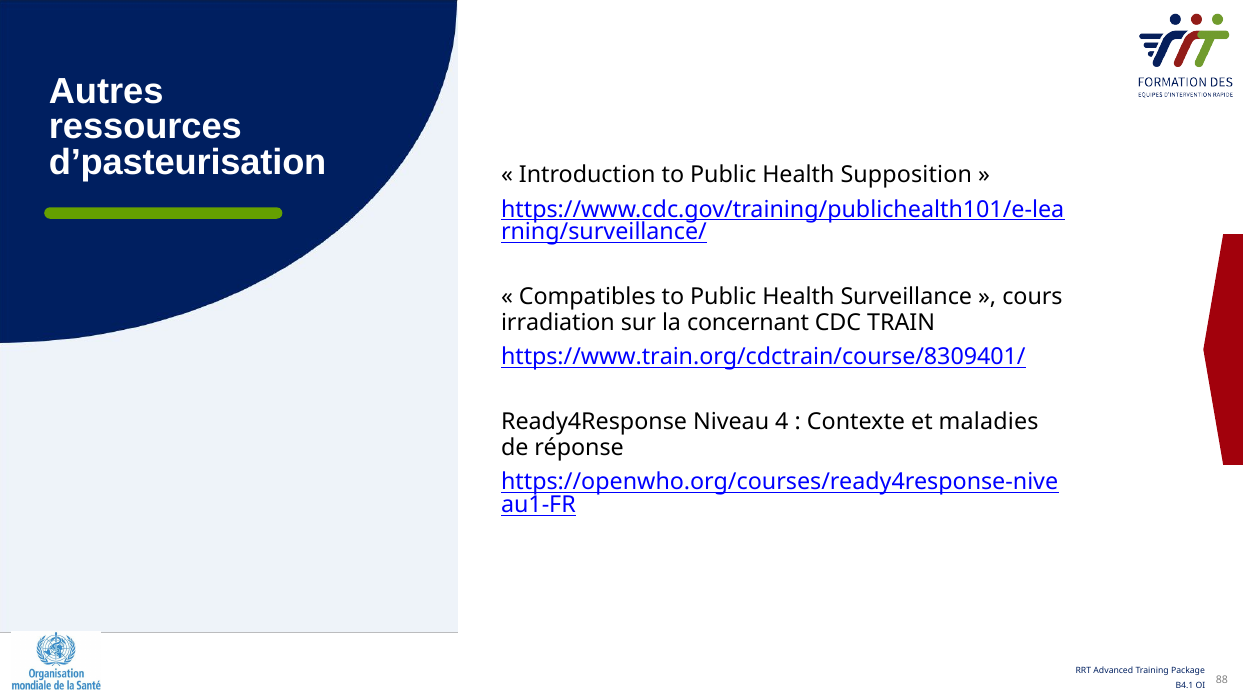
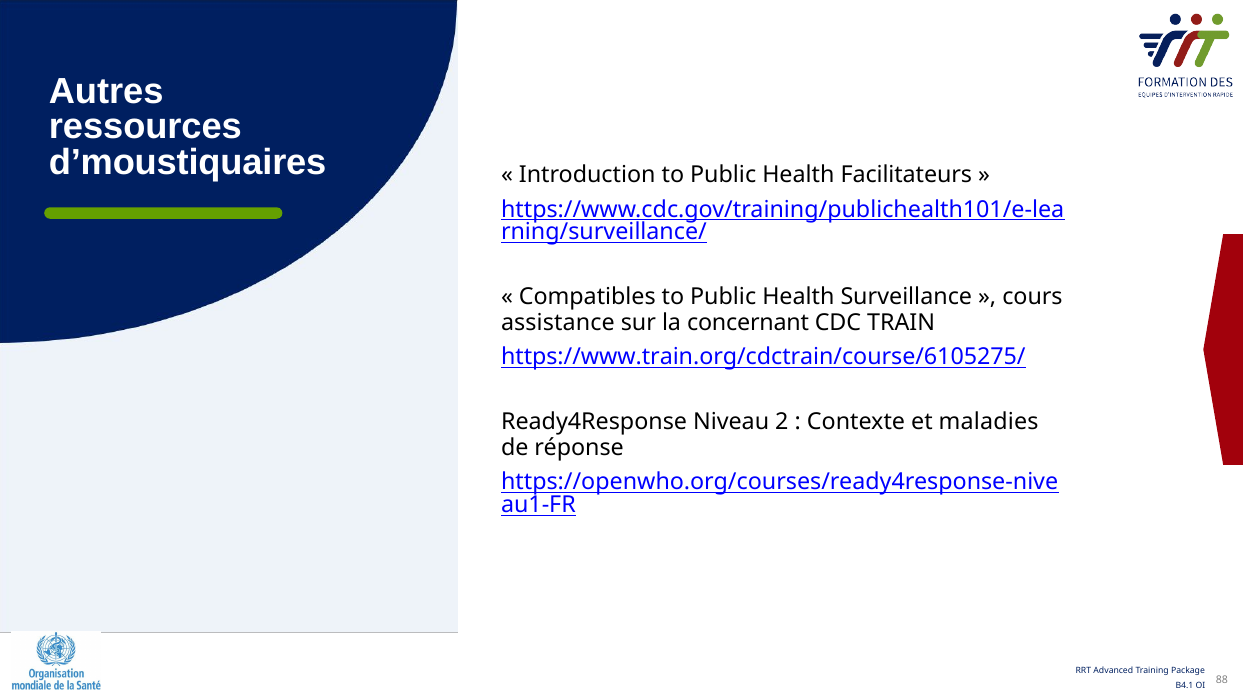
d’pasteurisation: d’pasteurisation -> d’moustiquaires (188, 162)
Supposition: Supposition -> Facilitateurs (906, 175)
irradiation: irradiation -> assistance (558, 322)
https://www.train.org/cdctrain/course/8309401/: https://www.train.org/cdctrain/course/8309401/ -> https://www.train.org/cdctrain/course/6105275/ (763, 357)
4: 4 -> 2 (782, 422)
